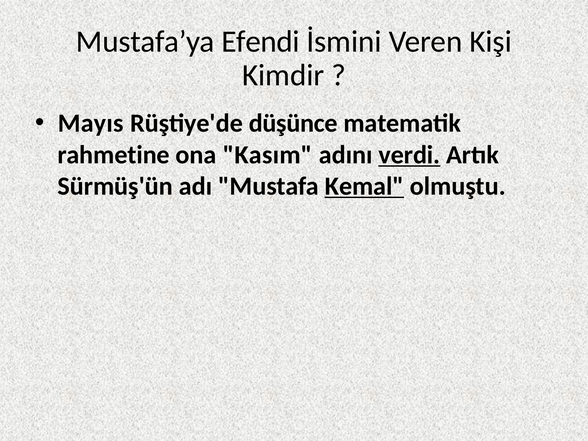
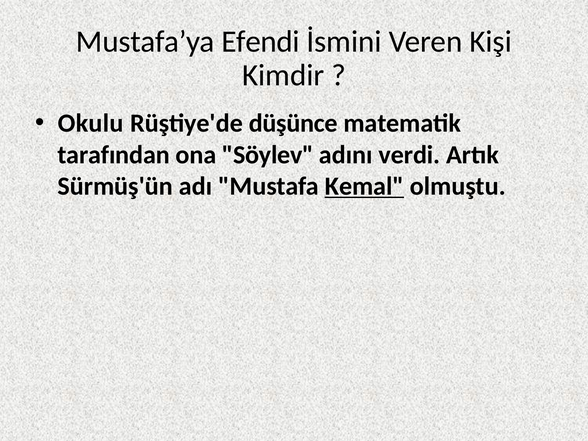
Mayıs: Mayıs -> Okulu (91, 123)
rahmetine: rahmetine -> tarafından (114, 155)
Kasım: Kasım -> Söylev (268, 155)
verdi underline: present -> none (409, 155)
